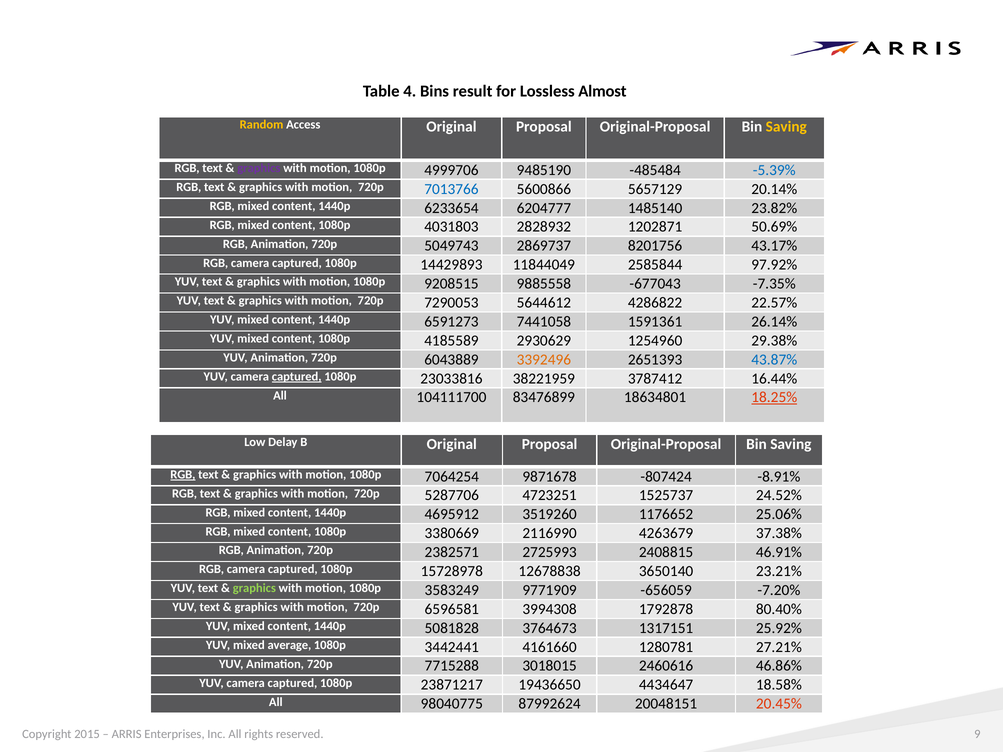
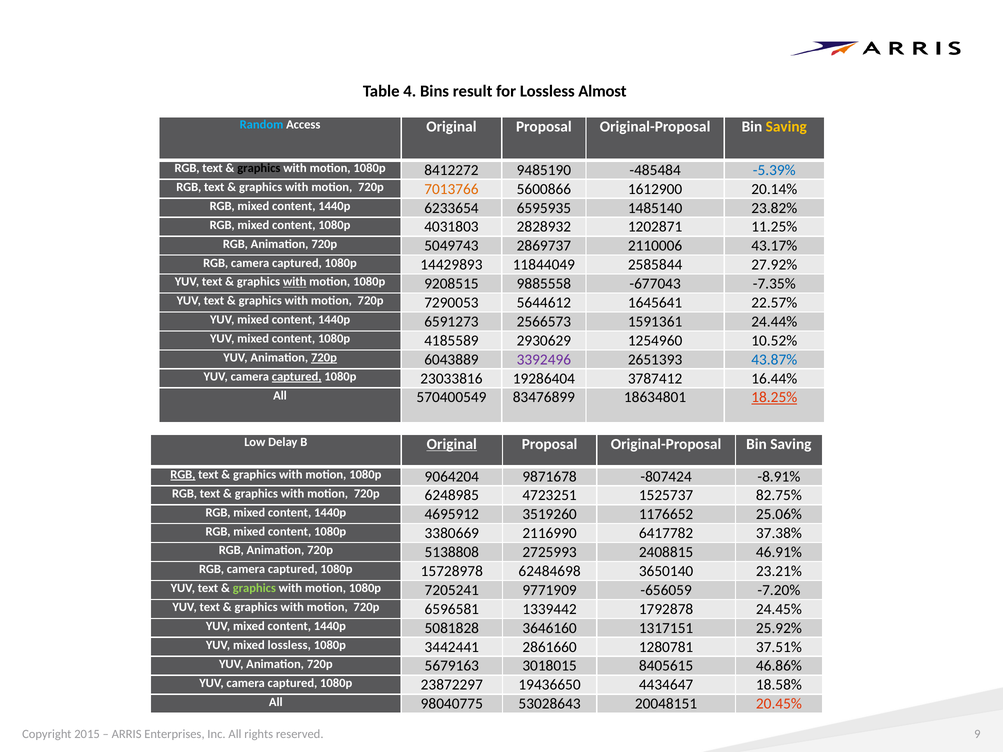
Random colour: yellow -> light blue (261, 125)
graphics colour: purple -> black (259, 168)
4999706: 4999706 -> 8412272 (451, 170)
7013766 colour: blue -> orange (451, 189)
5657129: 5657129 -> 1612900 (655, 189)
6204777: 6204777 -> 6595935 (544, 208)
50.69%: 50.69% -> 11.25% (774, 227)
8201756: 8201756 -> 2110006 (655, 246)
97.92%: 97.92% -> 27.92% (774, 265)
with underline: none -> present (295, 282)
4286822: 4286822 -> 1645641 (655, 303)
7441058: 7441058 -> 2566573 (544, 322)
26.14%: 26.14% -> 24.44% (774, 322)
29.38%: 29.38% -> 10.52% (774, 341)
720p underline: none -> present (324, 358)
3392496 colour: orange -> purple (544, 360)
38221959: 38221959 -> 19286404 (544, 379)
104111700: 104111700 -> 570400549 (451, 398)
Original underline: none -> present (452, 444)
7064254: 7064254 -> 9064204 (452, 477)
5287706: 5287706 -> 6248985 (452, 496)
24.52%: 24.52% -> 82.75% (779, 496)
4263679: 4263679 -> 6417782 (666, 533)
2382571: 2382571 -> 5138808 (452, 552)
12678838: 12678838 -> 62484698 (550, 571)
3583249: 3583249 -> 7205241 (452, 590)
3994308: 3994308 -> 1339442 (550, 609)
80.40%: 80.40% -> 24.45% (779, 609)
3764673: 3764673 -> 3646160 (550, 628)
mixed average: average -> lossless (289, 645)
4161660: 4161660 -> 2861660 (550, 647)
27.21%: 27.21% -> 37.51% (779, 647)
7715288: 7715288 -> 5679163 (452, 666)
2460616: 2460616 -> 8405615 (666, 666)
23871217: 23871217 -> 23872297 (452, 685)
87992624: 87992624 -> 53028643 (550, 704)
